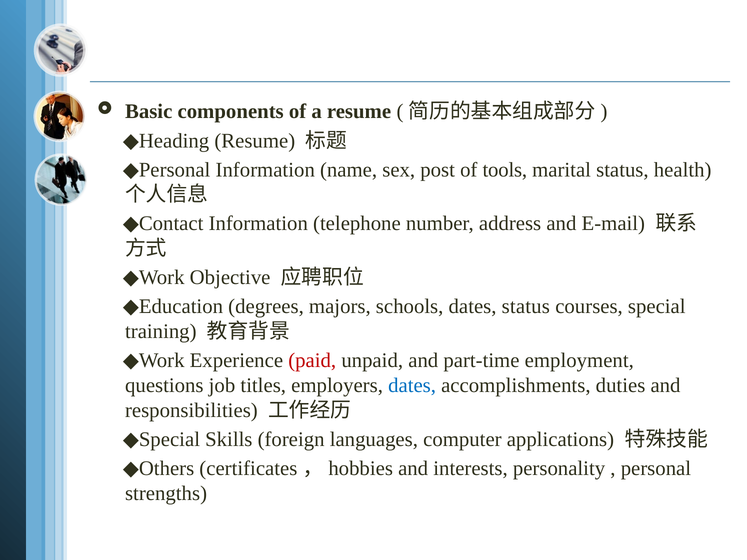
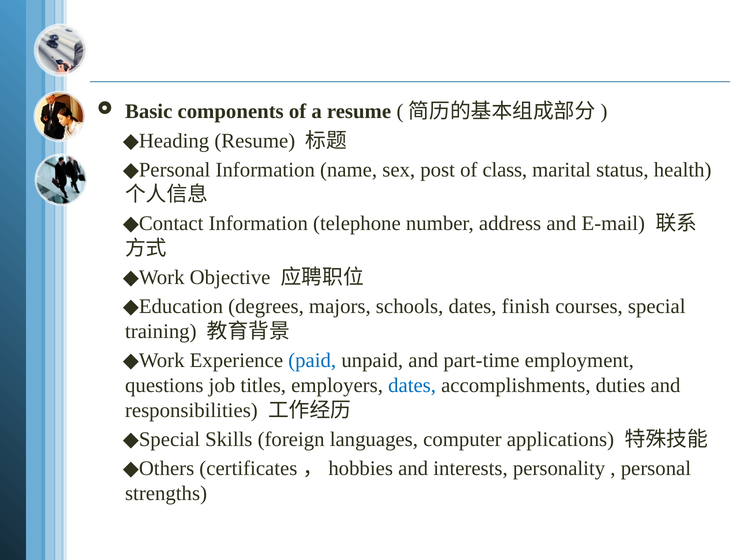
tools: tools -> class (505, 170)
dates status: status -> finish (526, 307)
paid colour: red -> blue (312, 361)
